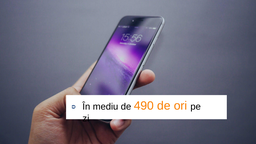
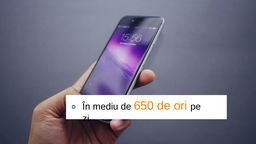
490: 490 -> 650 (144, 106)
